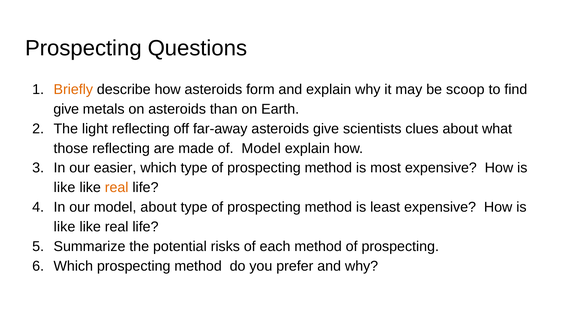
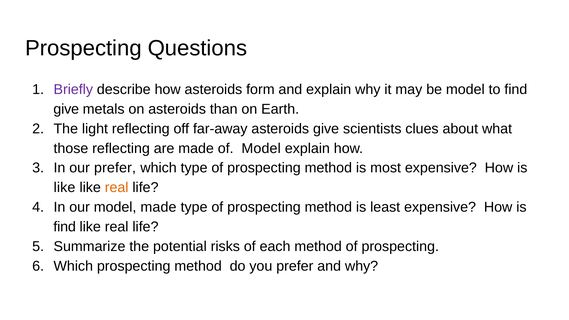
Briefly colour: orange -> purple (73, 89)
be scoop: scoop -> model (465, 89)
our easier: easier -> prefer (115, 168)
model about: about -> made (158, 207)
like: like -> find (65, 227)
